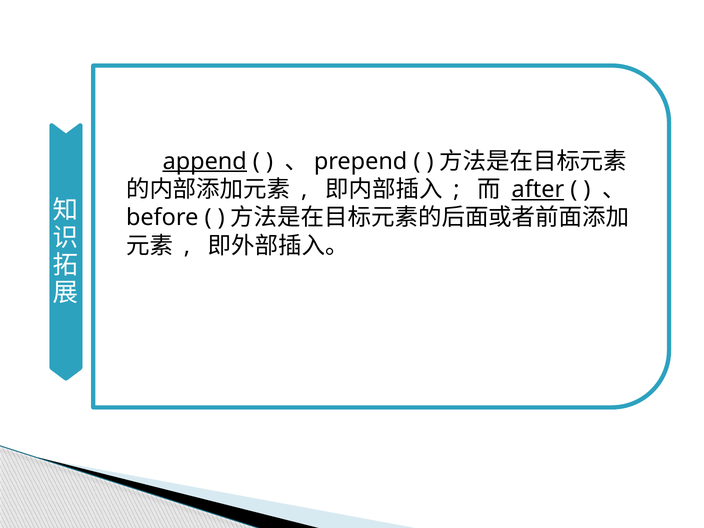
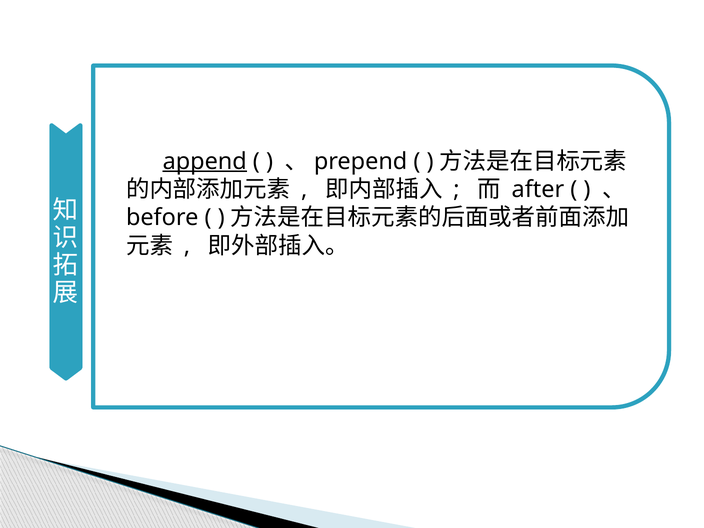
after underline: present -> none (538, 189)
